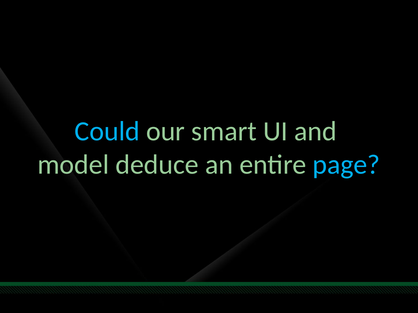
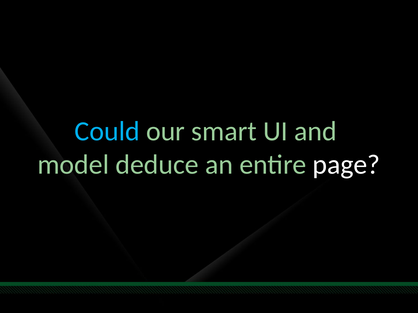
page colour: light blue -> white (346, 165)
